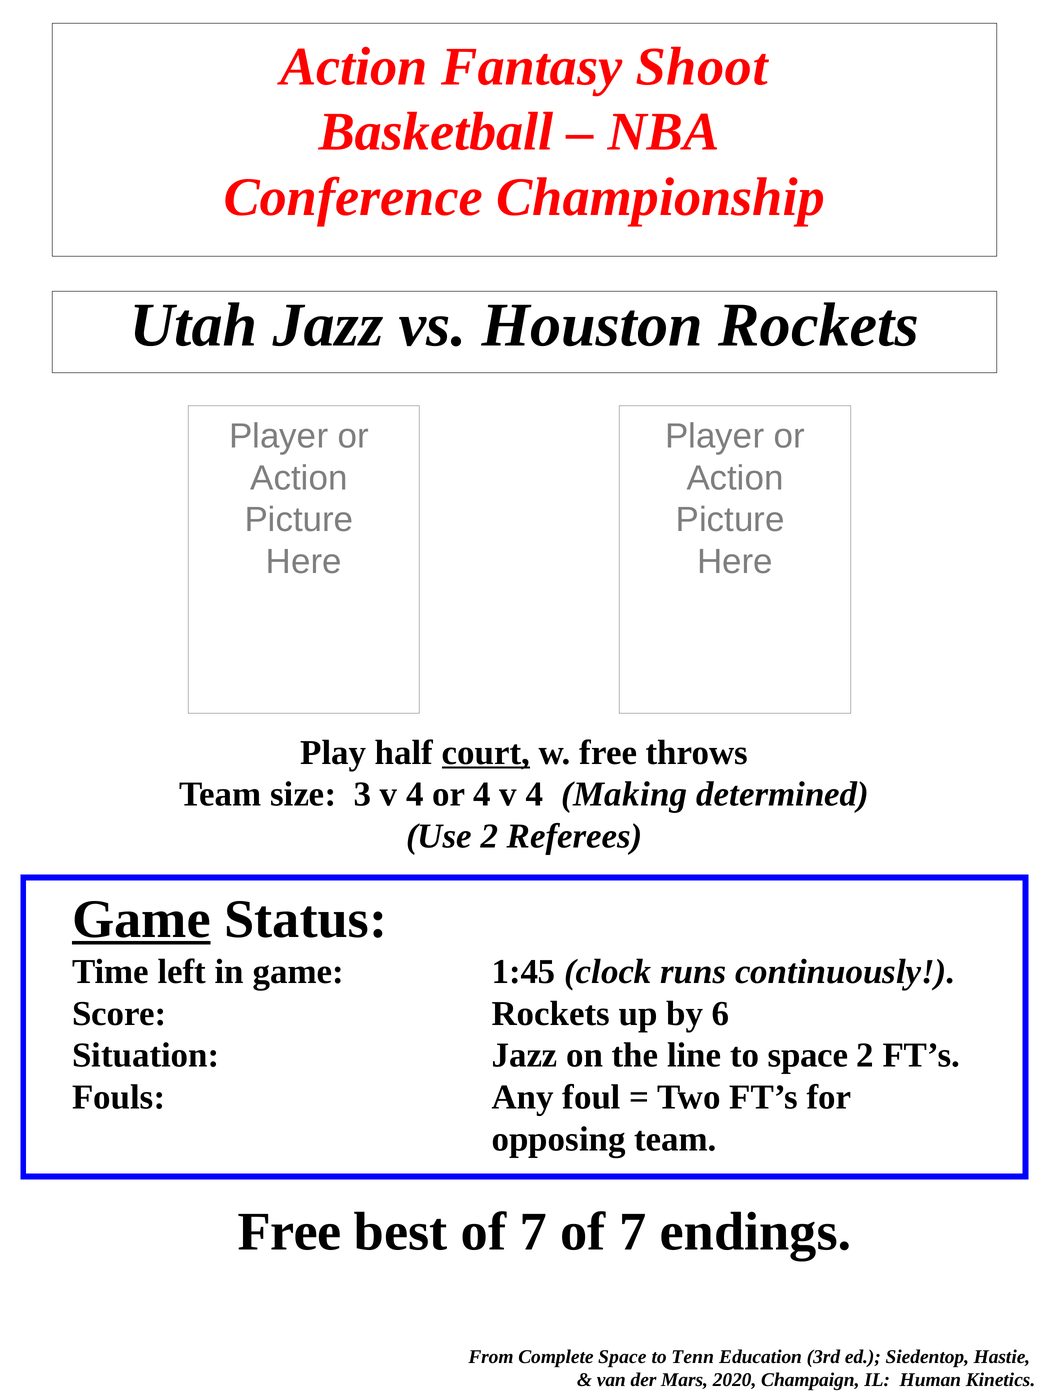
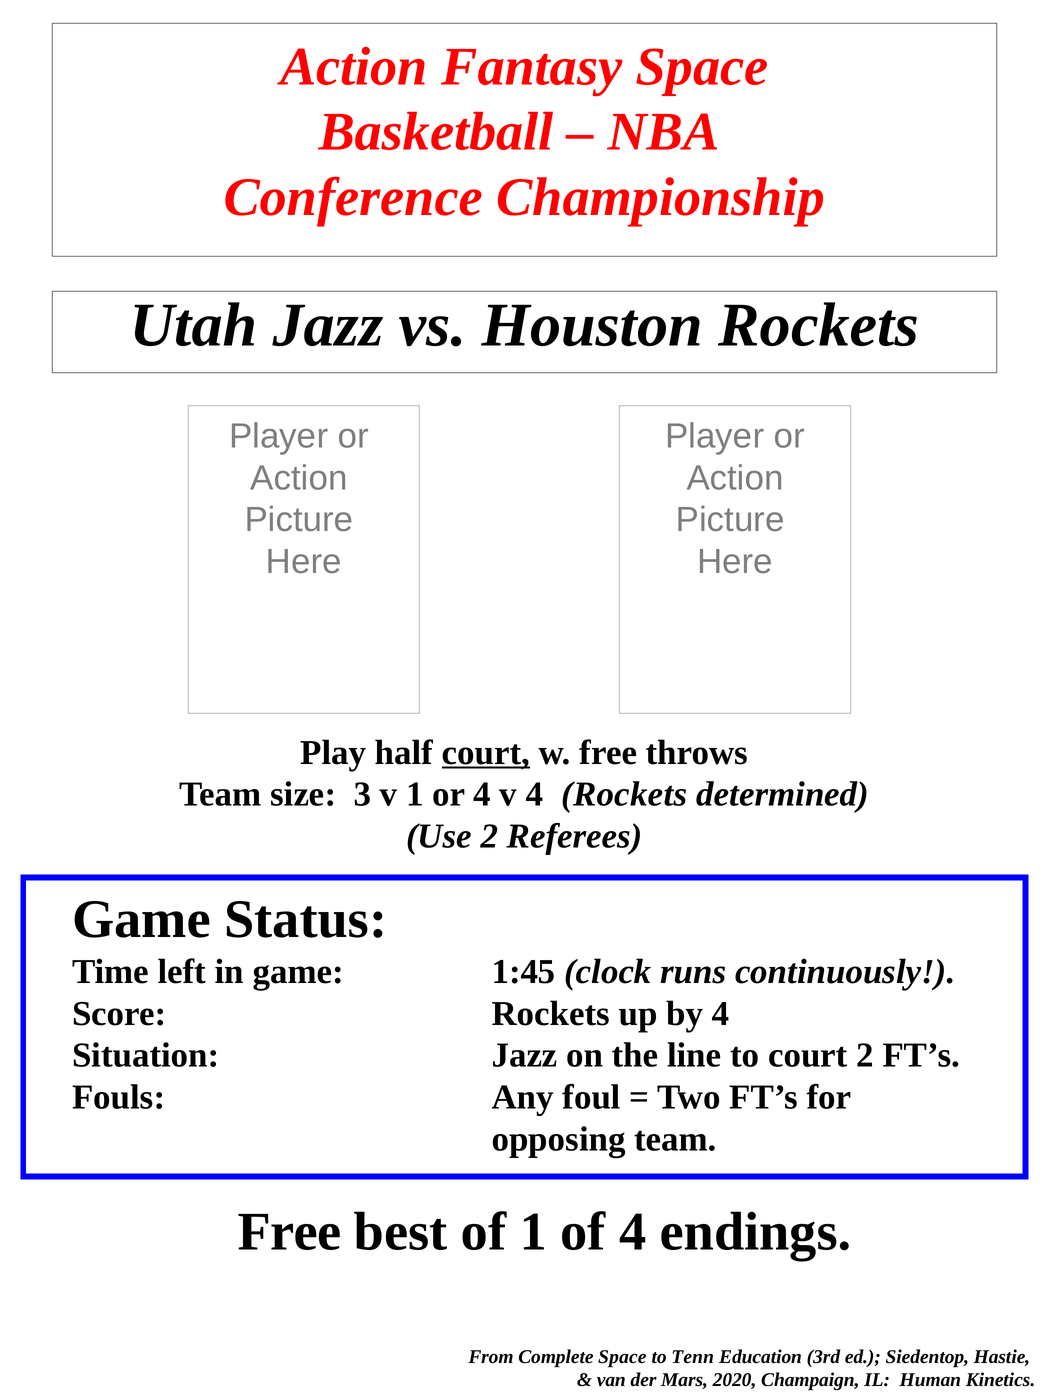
Fantasy Shoot: Shoot -> Space (702, 67)
3 v 4: 4 -> 1 (415, 795)
4 Making: Making -> Rockets (624, 795)
Game underline: present -> none (141, 920)
by 6: 6 -> 4 (721, 1014)
to space: space -> court (808, 1056)
best of 7: 7 -> 1 (533, 1232)
7: 7 -> 4 (633, 1232)
